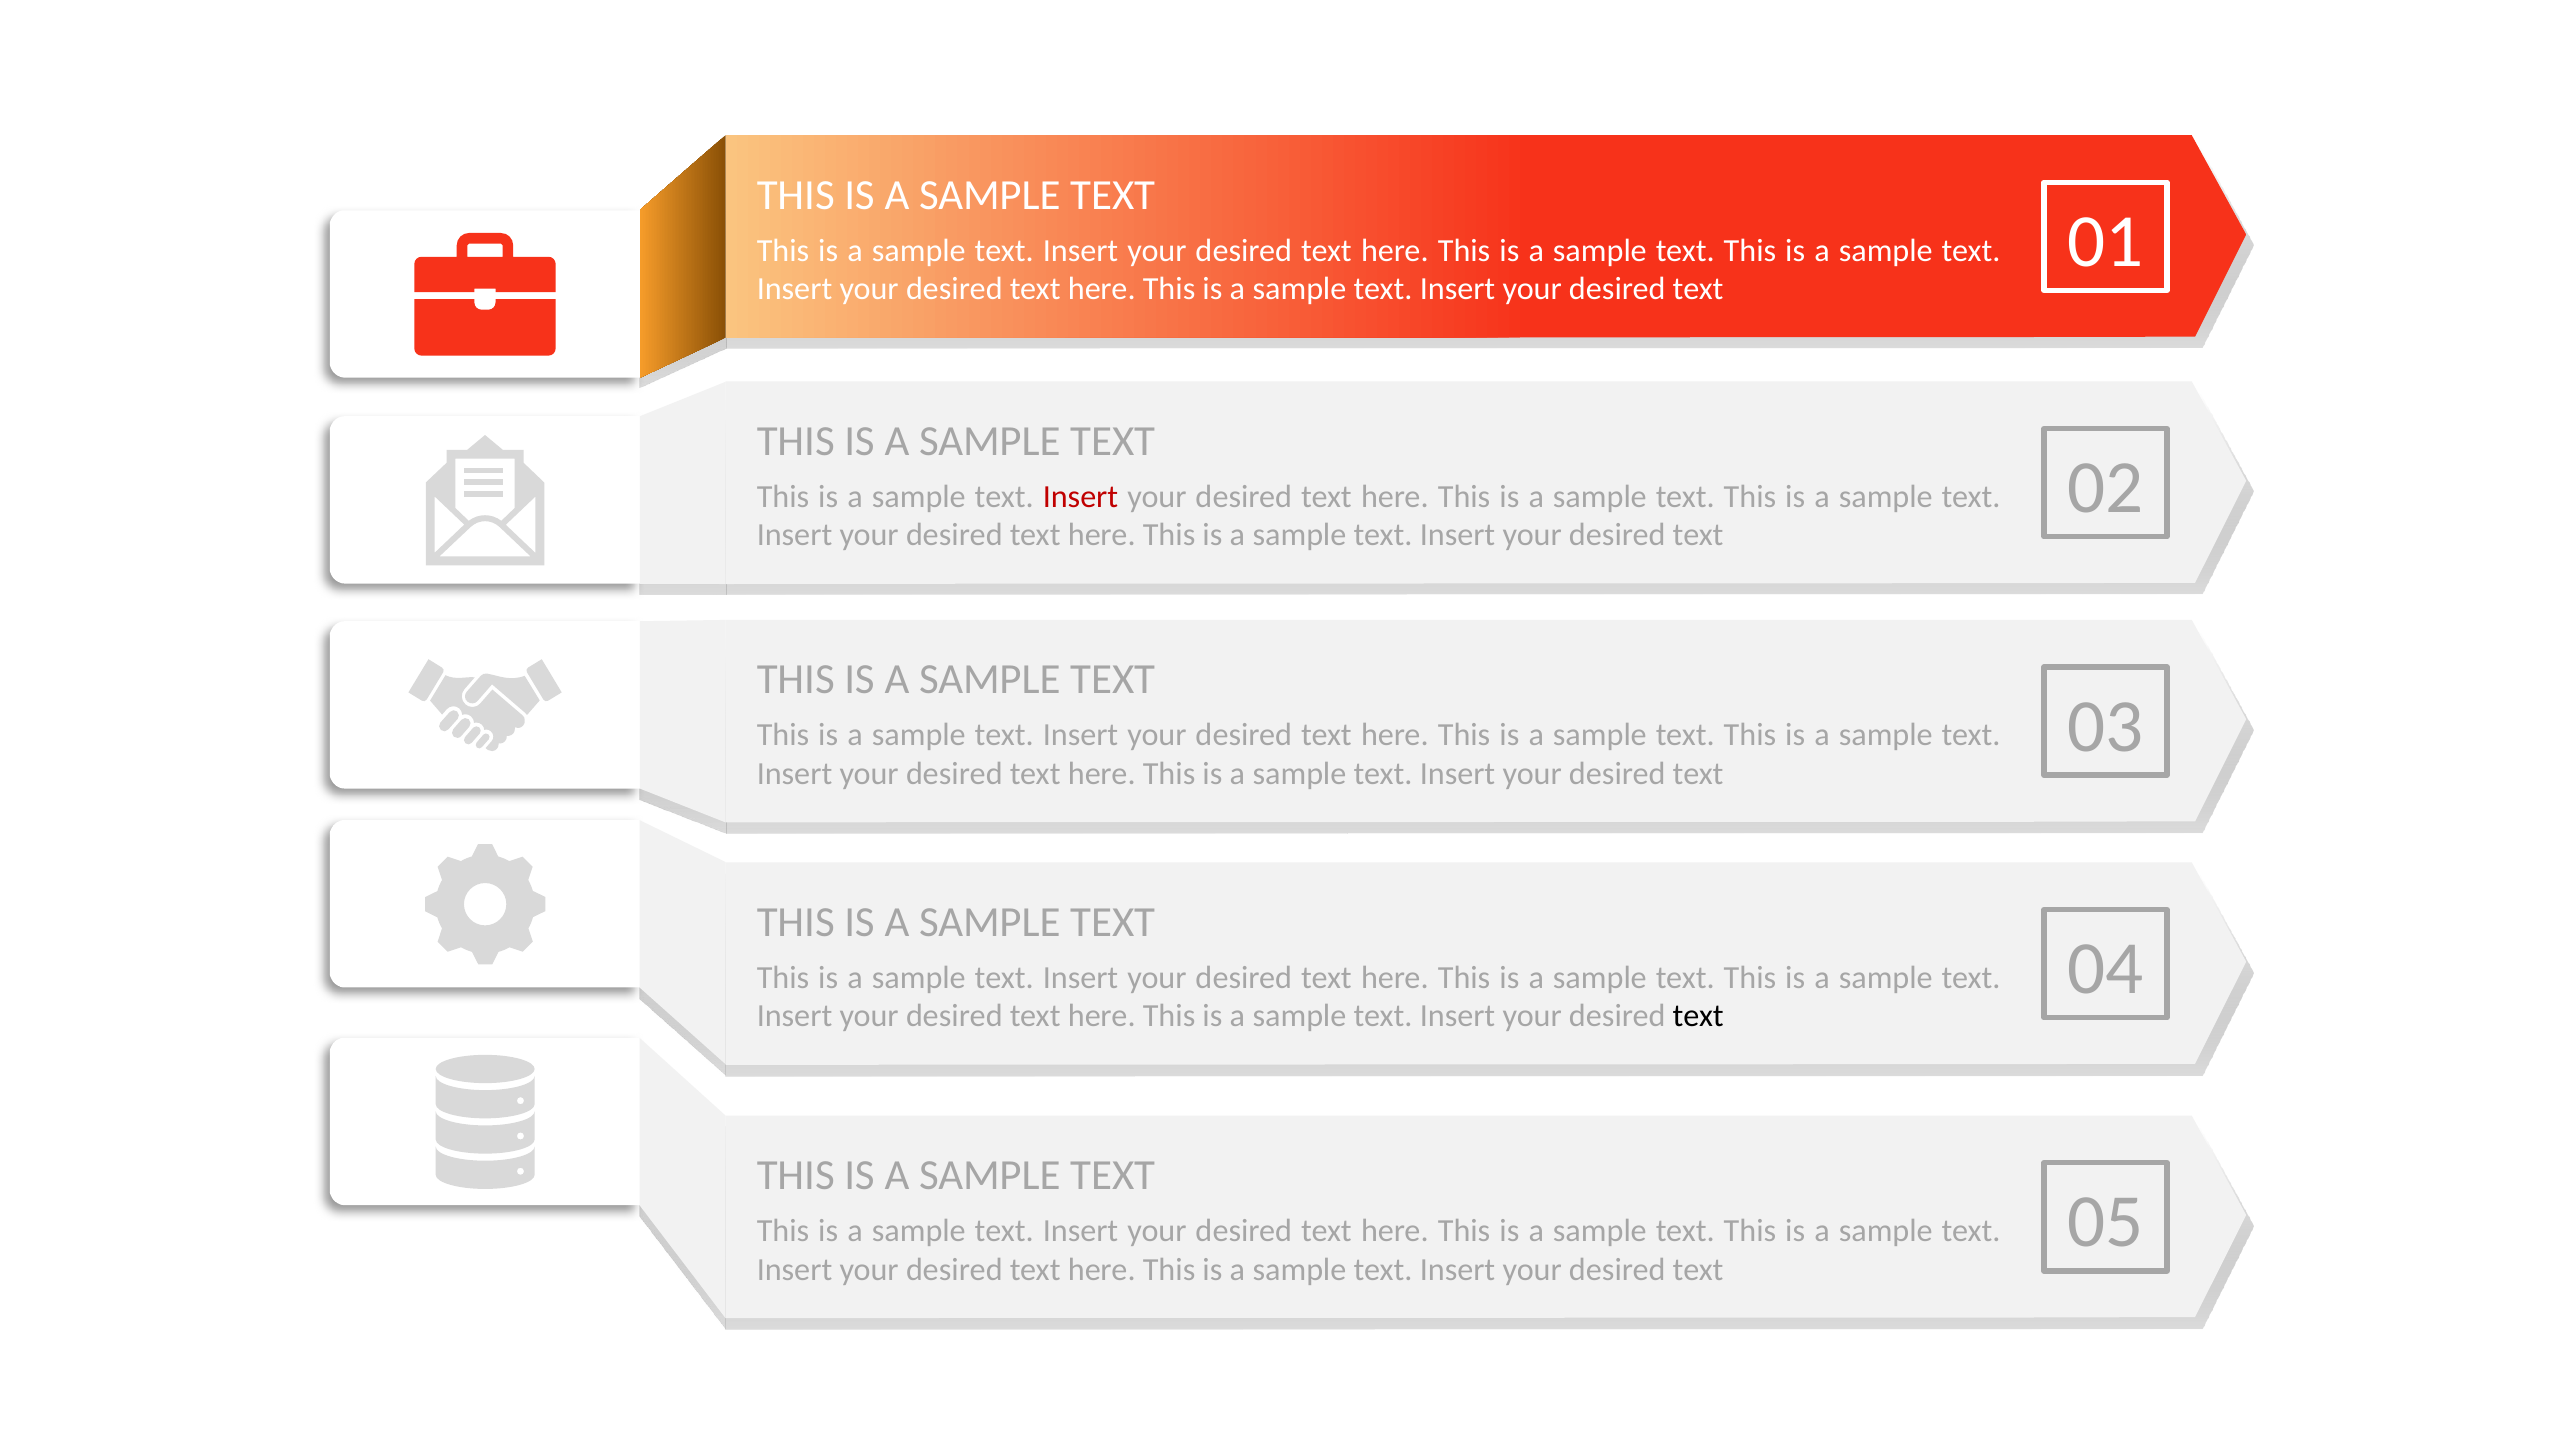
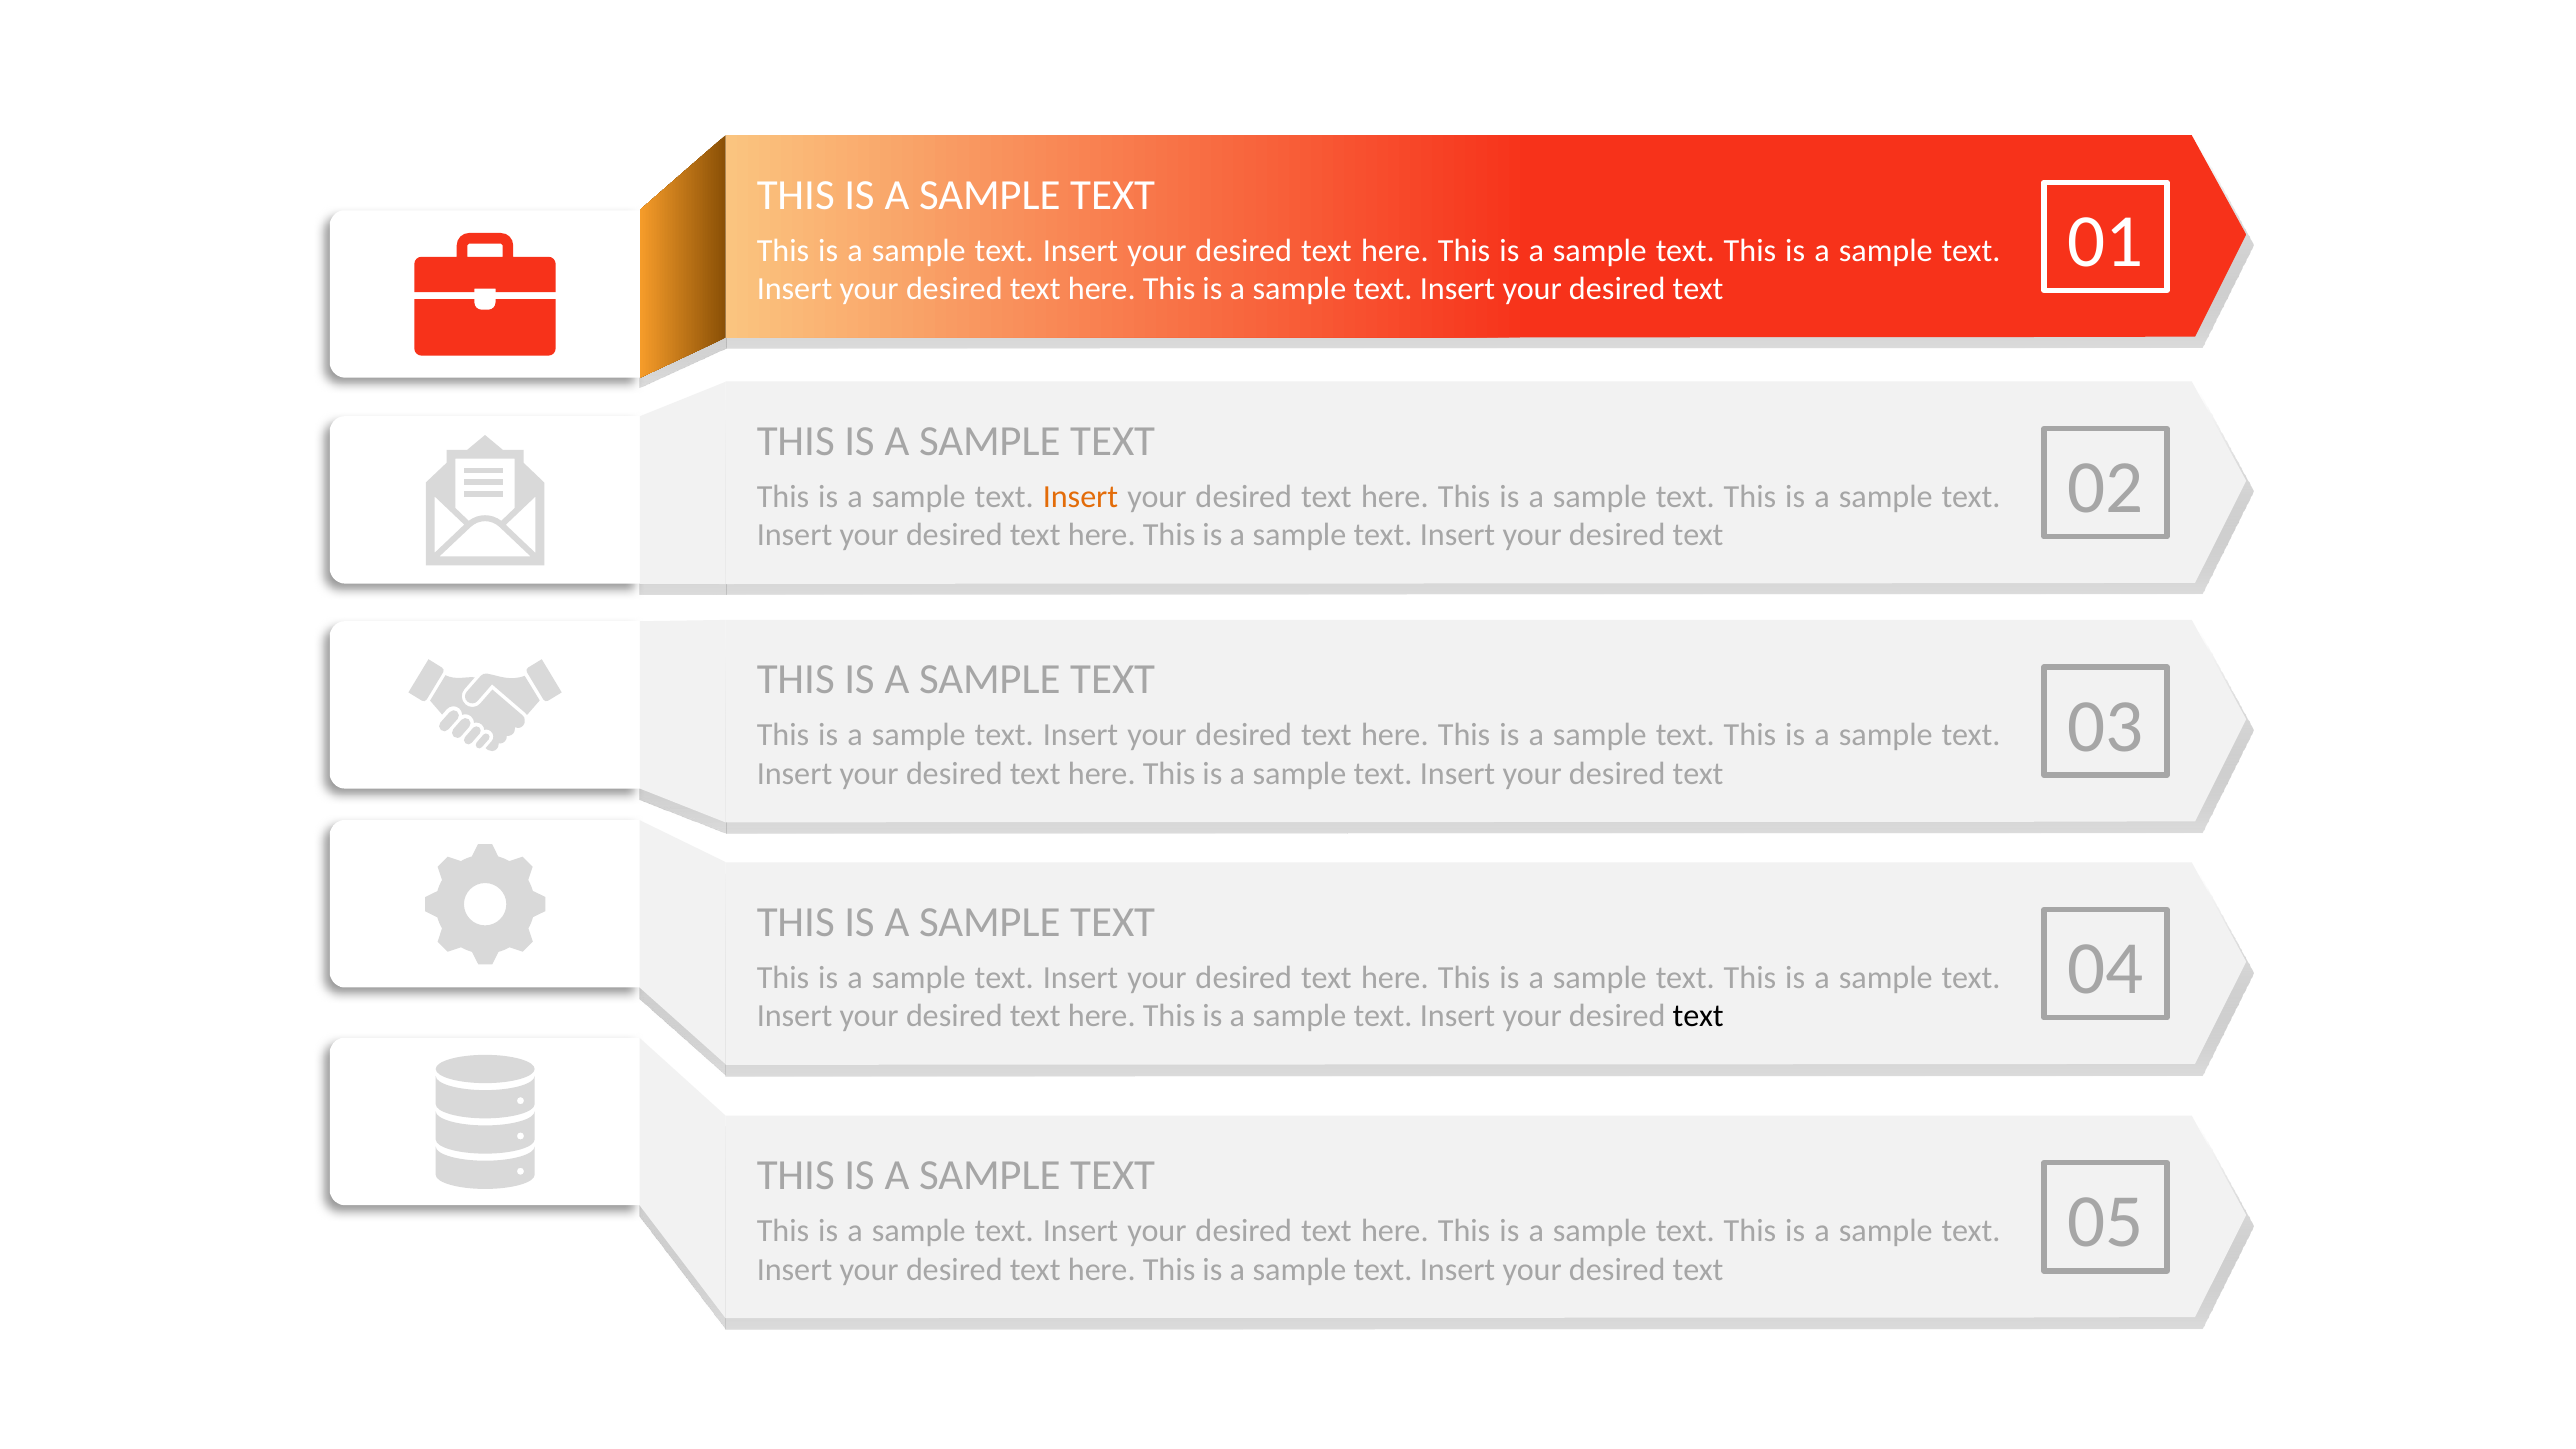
Insert colour: red -> orange (1080, 497)
